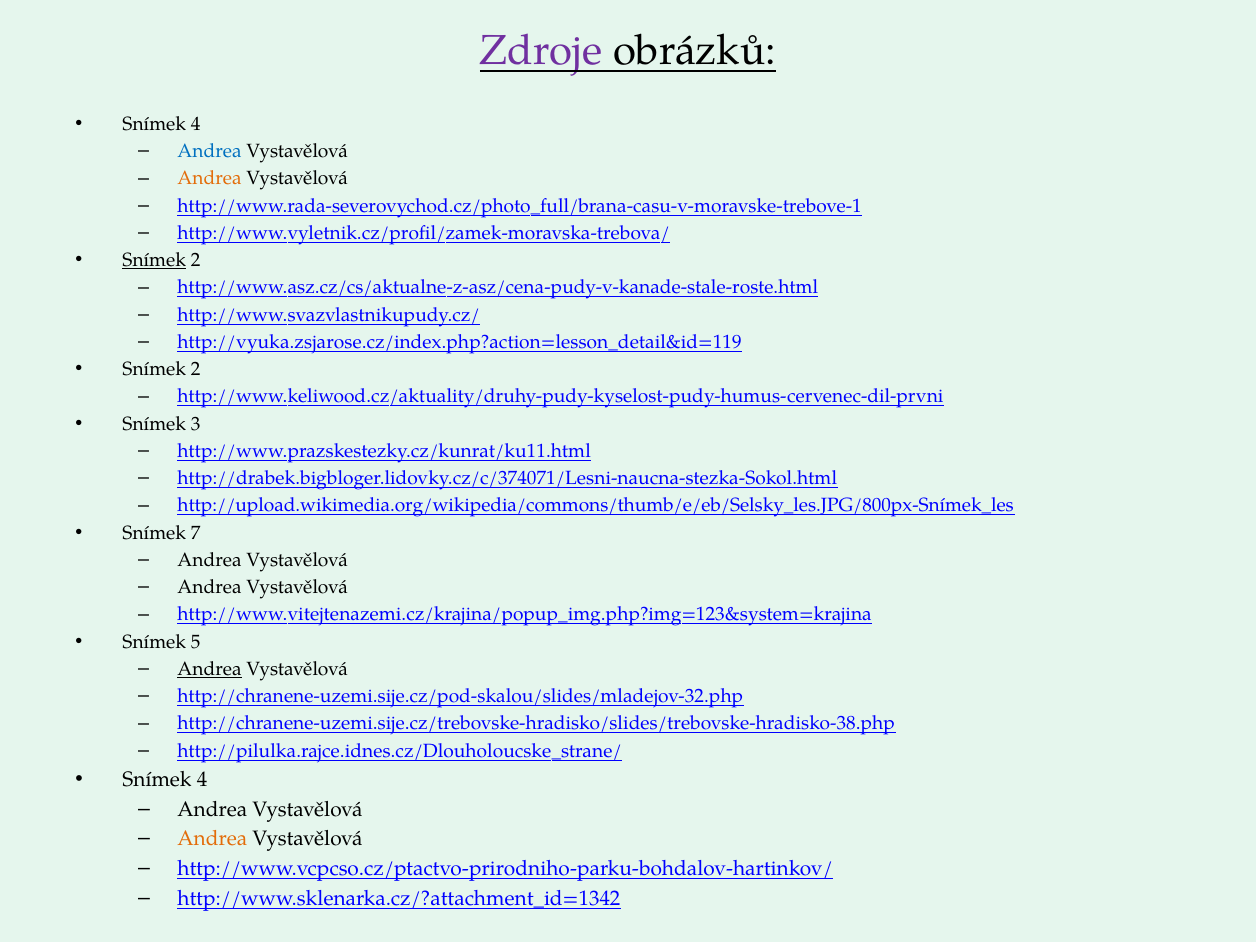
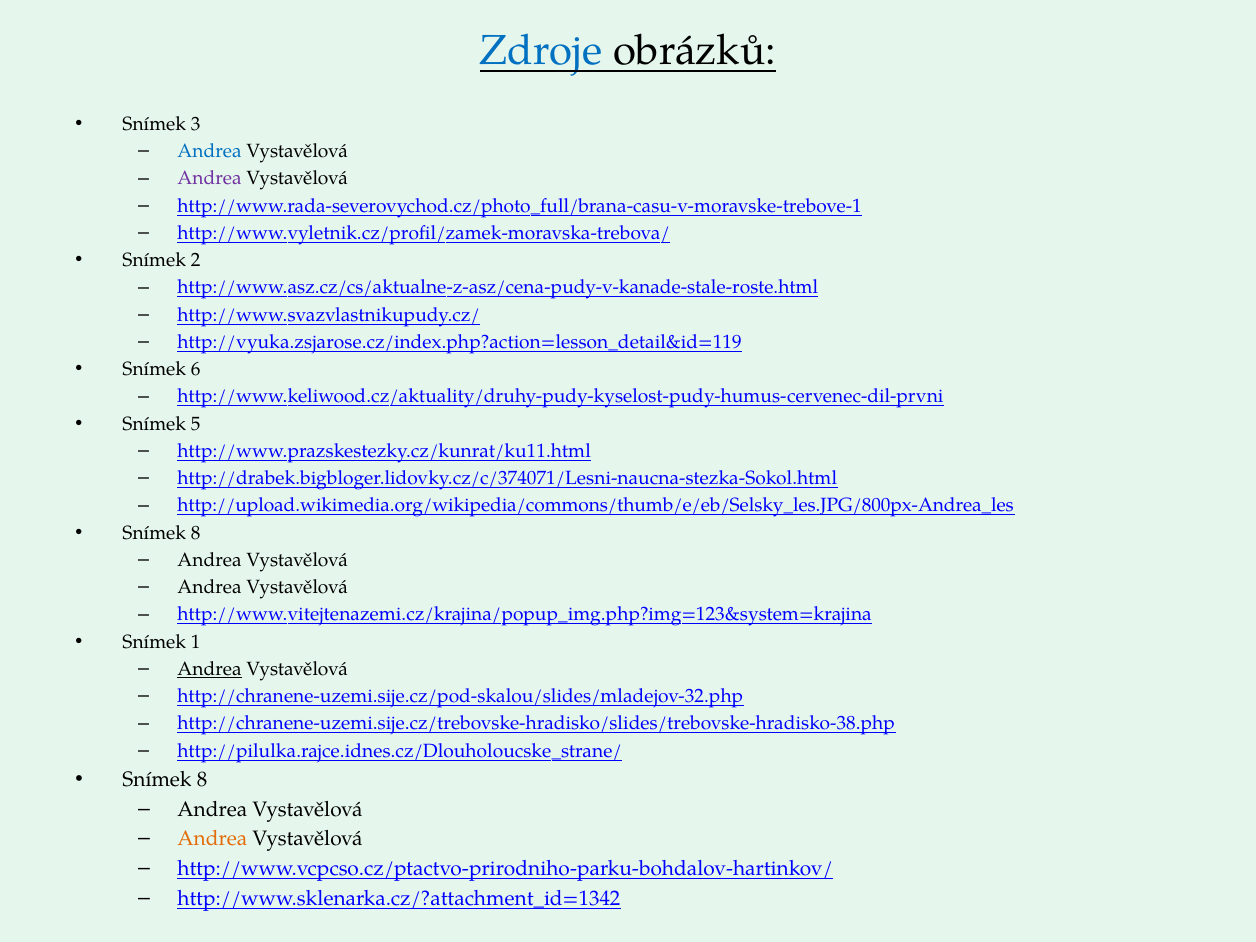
Zdroje colour: purple -> blue (541, 50)
4: 4 -> 3 (196, 124)
Andrea colour: orange -> purple (210, 179)
Snímek underline: present -> none (154, 260)
2: 2 -> 6 (196, 369)
3: 3 -> 5 (196, 424)
http://upload.wikimedia.org/wikipedia/commons/thumb/e/eb/Selsky_les.JPG/800px-Snímek_les: http://upload.wikimedia.org/wikipedia/commons/thumb/e/eb/Selsky_les.JPG/800px-Snímek_les -> http://upload.wikimedia.org/wikipedia/commons/thumb/e/eb/Selsky_les.JPG/800px-Andrea_les (596, 506)
7: 7 -> 8 (196, 533)
5: 5 -> 1 (196, 642)
4: 4 -> 8 (202, 780)
